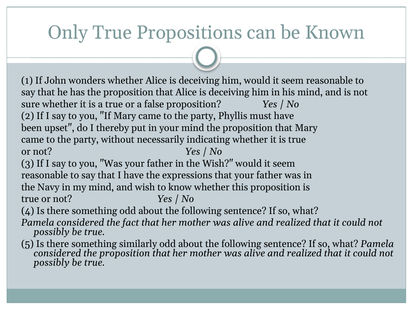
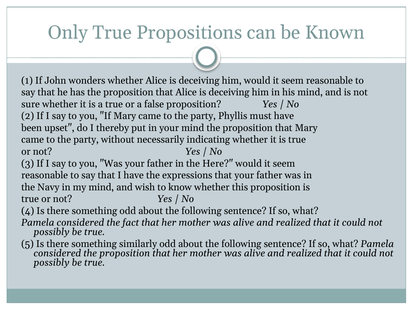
the Wish: Wish -> Here (218, 163)
